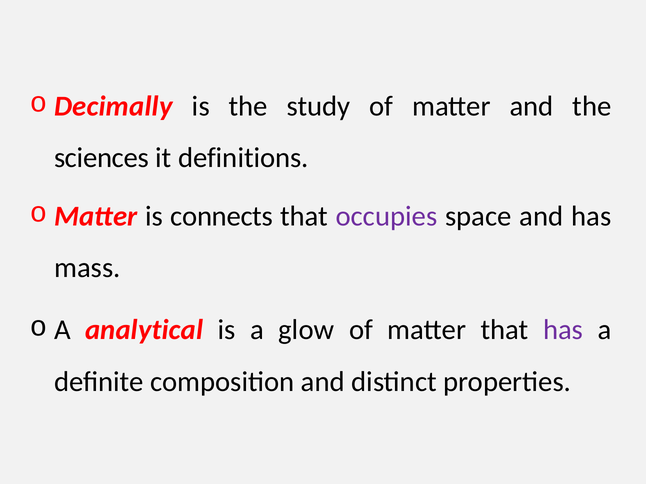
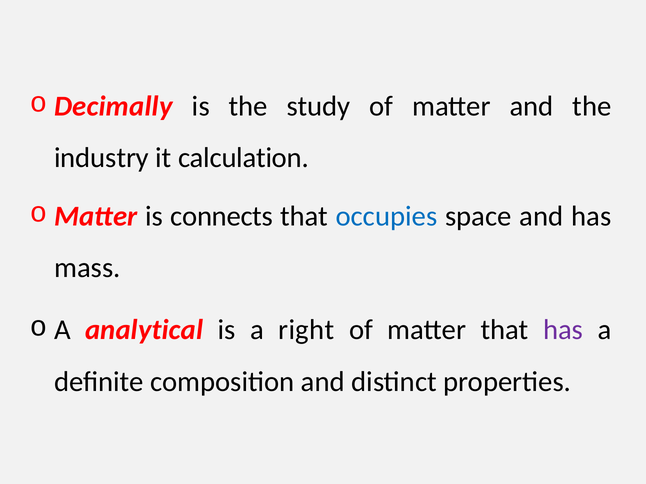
sciences: sciences -> industry (101, 158)
definitions: definitions -> calculation (243, 158)
occupies colour: purple -> blue (387, 216)
glow: glow -> right (306, 330)
